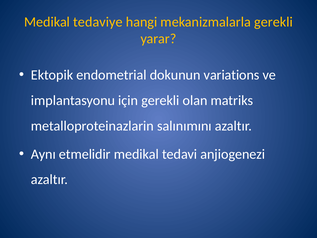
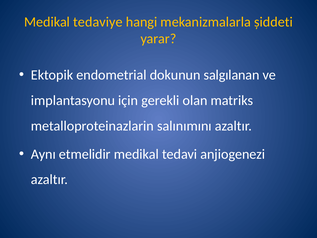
mekanizmalarla gerekli: gerekli -> șiddeti (273, 22)
variations: variations -> salgılanan (232, 75)
